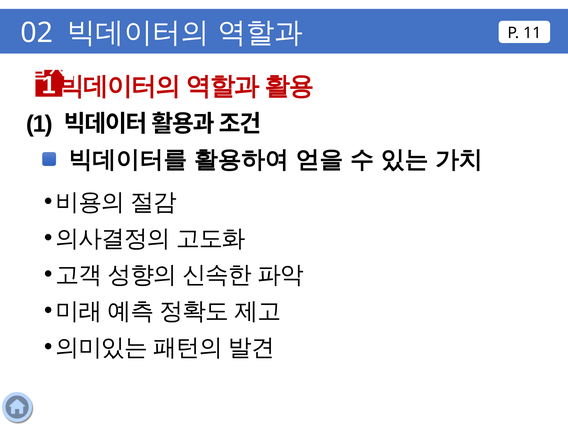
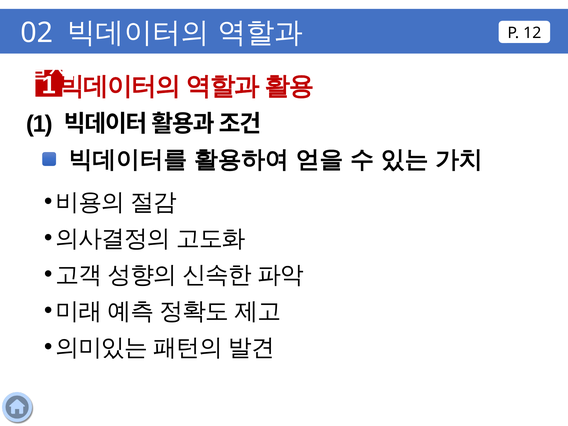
11: 11 -> 12 (532, 33)
